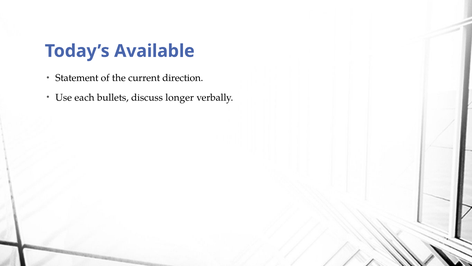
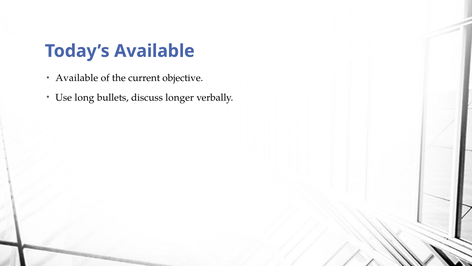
Statement: Statement -> Available (77, 78)
direction: direction -> objective (183, 78)
each: each -> long (84, 97)
